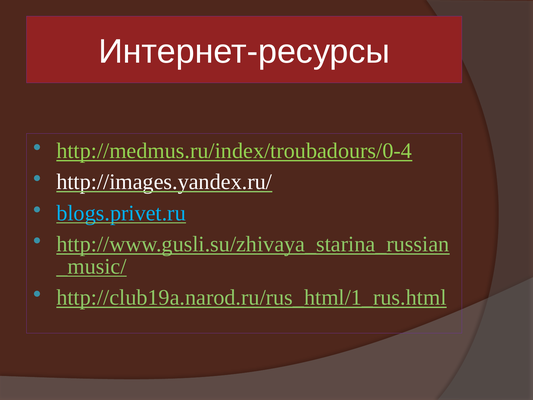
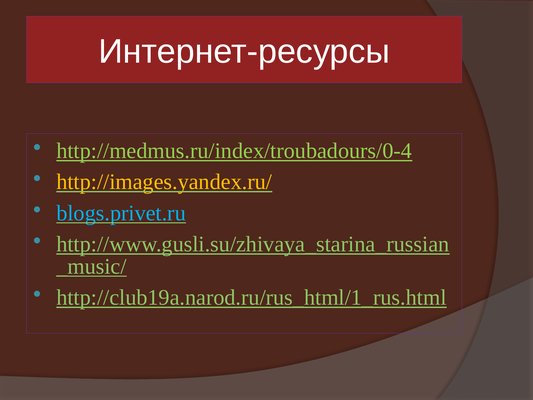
http://images.yandex.ru/ colour: white -> yellow (164, 182)
